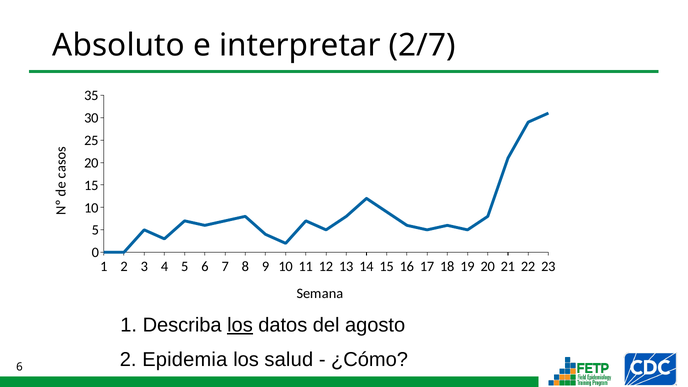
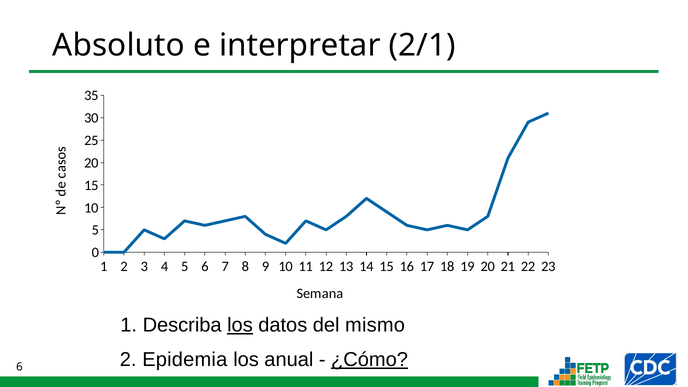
2/7: 2/7 -> 2/1 (422, 45)
agosto: agosto -> mismo (375, 325)
salud: salud -> anual (289, 360)
¿Cómo underline: none -> present (370, 360)
